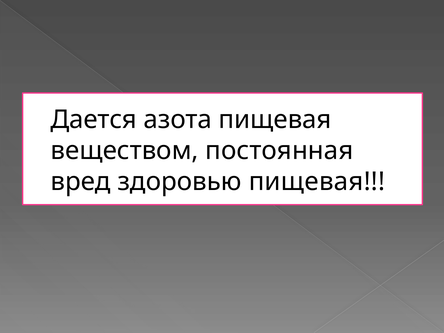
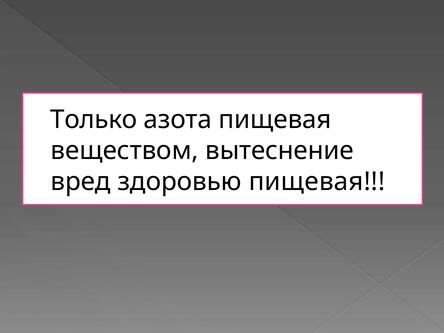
Дается: Дается -> Только (94, 120)
постоянная: постоянная -> вытеснение (279, 151)
